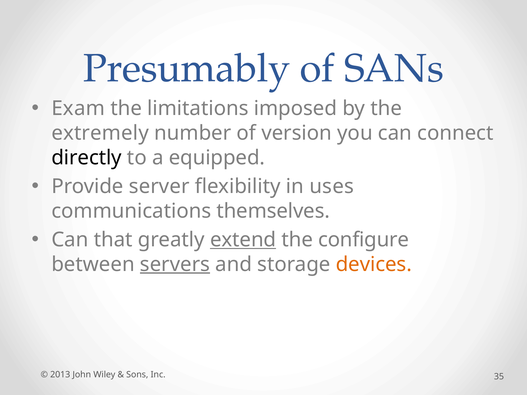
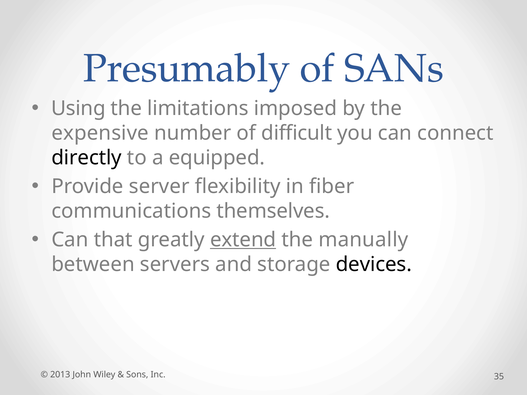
Exam: Exam -> Using (78, 109)
extremely: extremely -> expensive (100, 133)
version: version -> difficult (297, 133)
uses: uses -> fiber (332, 187)
configure: configure -> manually (363, 240)
servers underline: present -> none (175, 264)
devices colour: orange -> black (374, 264)
